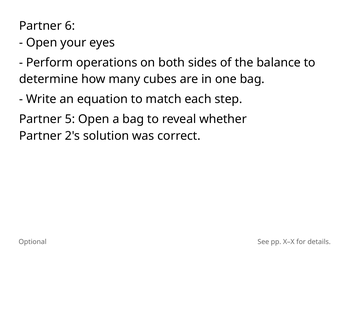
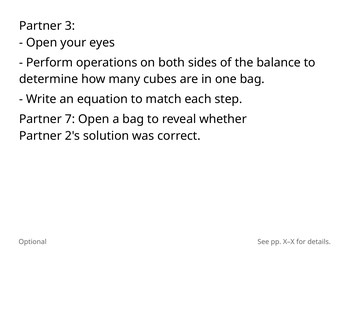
6: 6 -> 3 (70, 26)
5: 5 -> 7 (70, 119)
